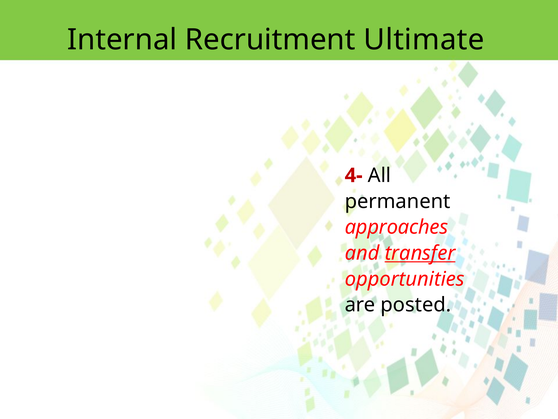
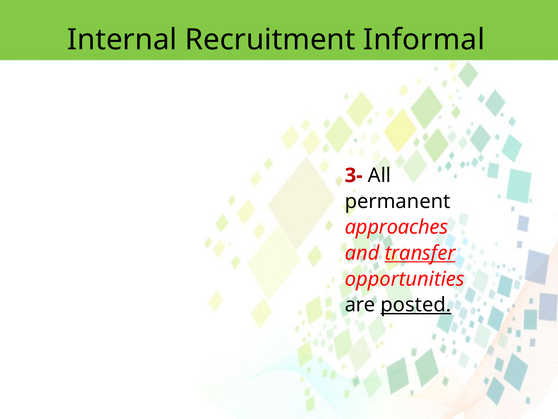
Ultimate: Ultimate -> Informal (424, 40)
4-: 4- -> 3- (354, 175)
posted underline: none -> present (416, 305)
